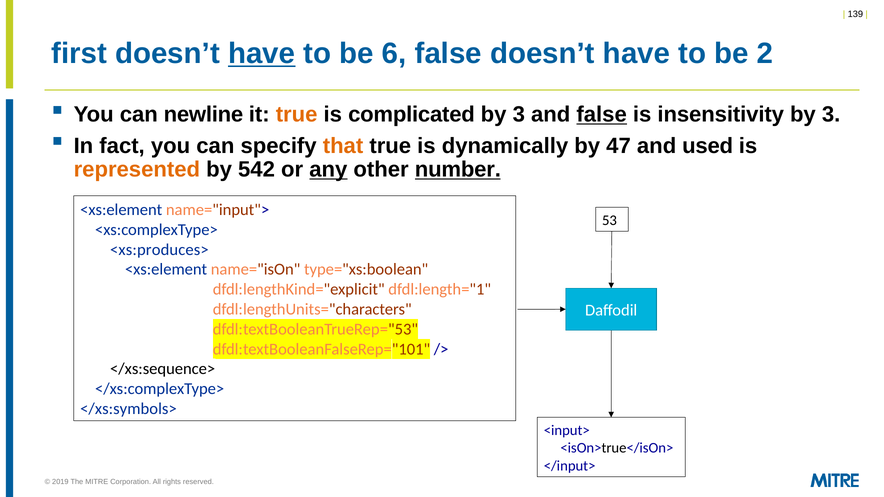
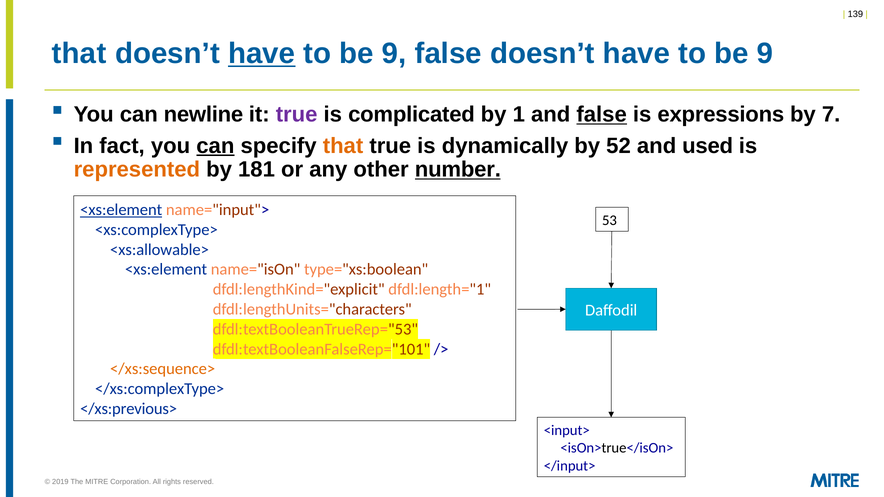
first: first -> that (79, 54)
6: 6 -> 9 (394, 54)
2: 2 -> 9 (765, 54)
true colour: orange -> purple (297, 115)
3: 3 -> 1 (519, 115)
insensitivity: insensitivity -> expressions (721, 115)
3: 3 -> 7 (831, 115)
can underline: none -> present (215, 146)
47: 47 -> 52 (619, 146)
542: 542 -> 181 (257, 170)
any underline: present -> none (328, 170)
<xs:element underline: none -> present (121, 210)
<xs:produces>: <xs:produces> -> <xs:allowable> (160, 250)
</xs:sequence> colour: black -> orange (163, 369)
</xs:symbols>: </xs:symbols> -> </xs:previous> (129, 409)
